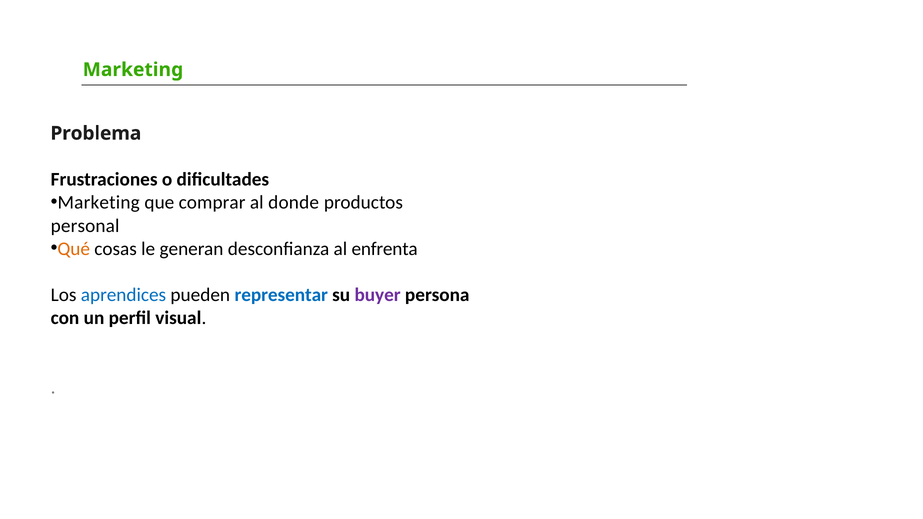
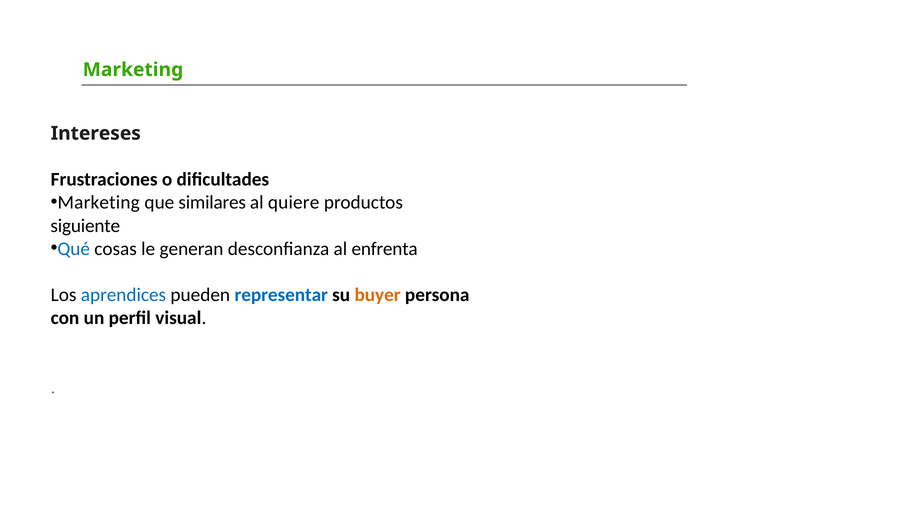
Problema: Problema -> Intereses (96, 133)
comprar: comprar -> similares (212, 203)
donde: donde -> quiere (294, 203)
personal: personal -> siguiente (85, 226)
Qué colour: orange -> blue (74, 249)
buyer colour: purple -> orange (378, 295)
